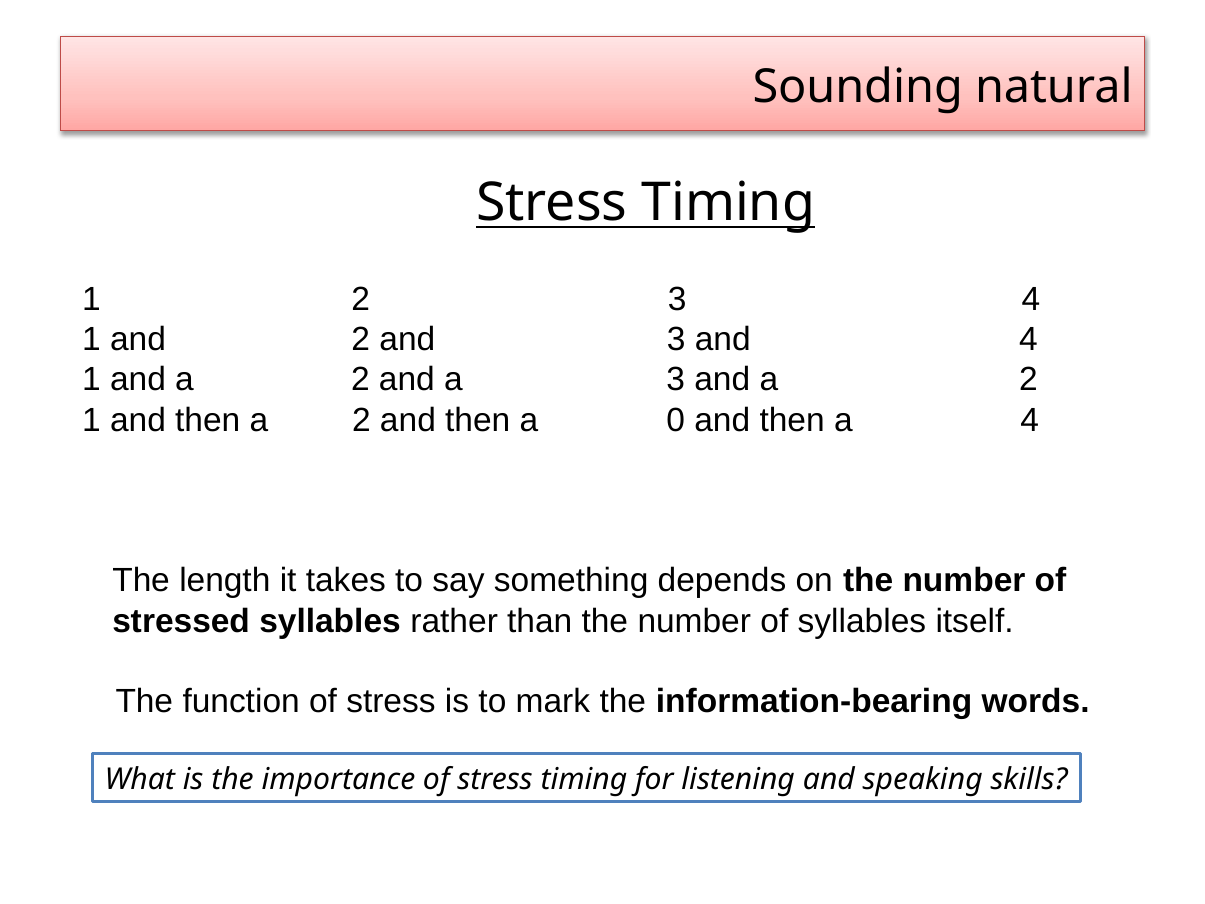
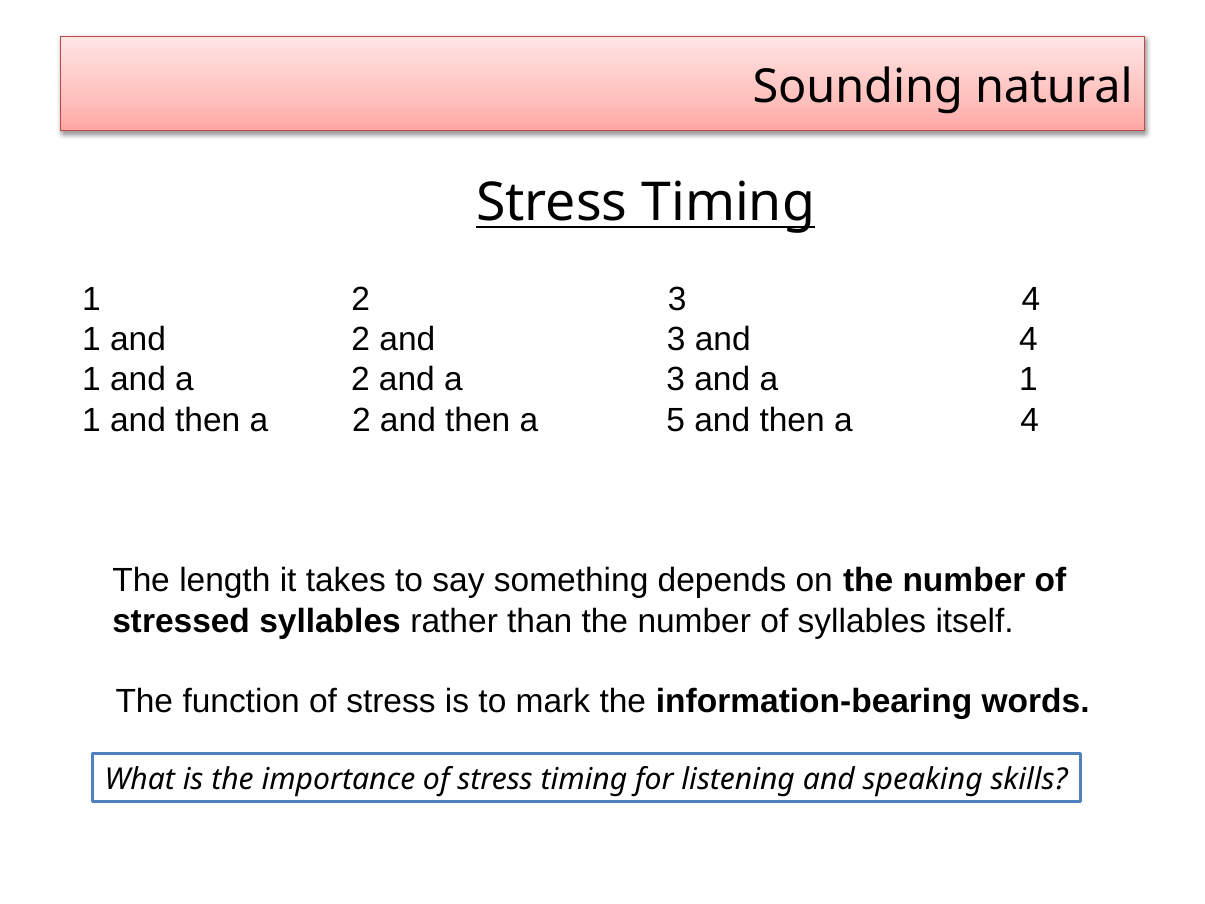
3 and a 2: 2 -> 1 (1028, 380)
0: 0 -> 5 (676, 420)
